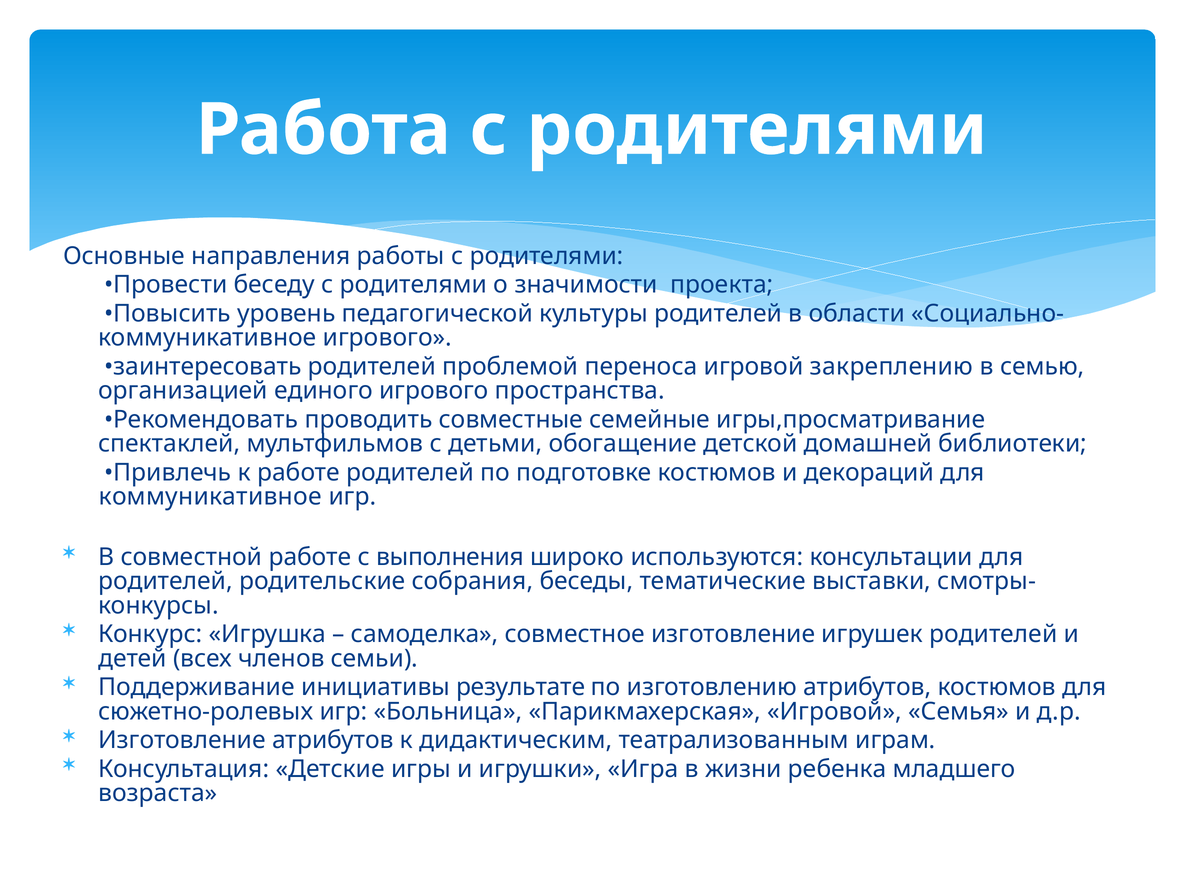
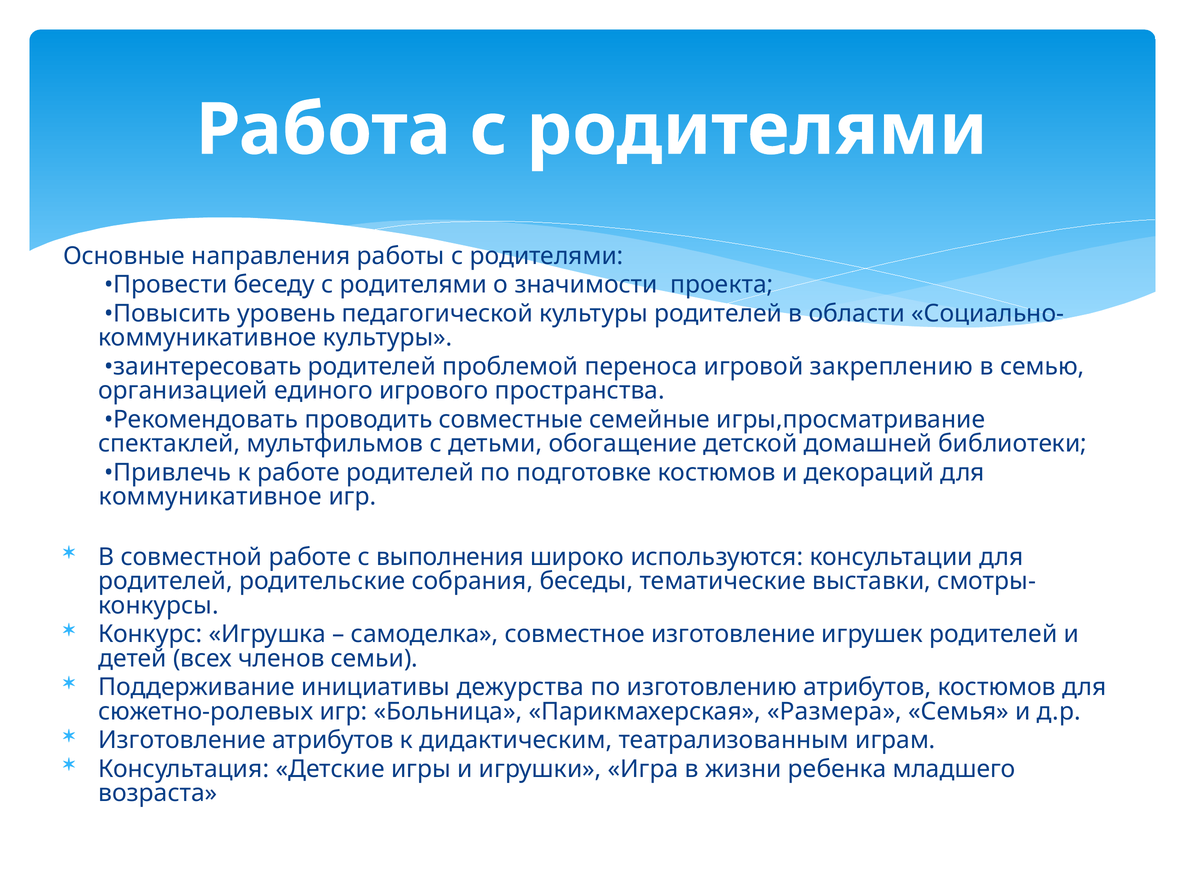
игрового: игрового -> культуры (387, 338)
результате: результате -> дежурства (520, 687)
Парикмахерская Игровой: Игровой -> Размера (835, 711)
